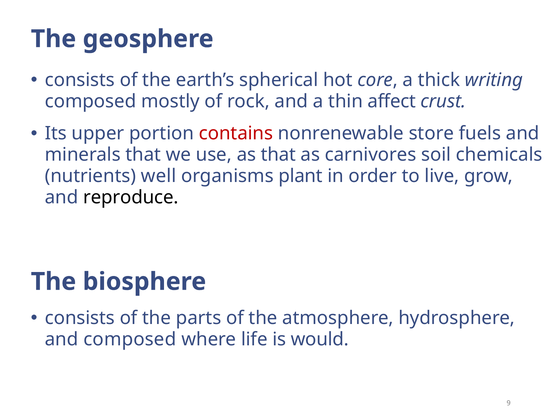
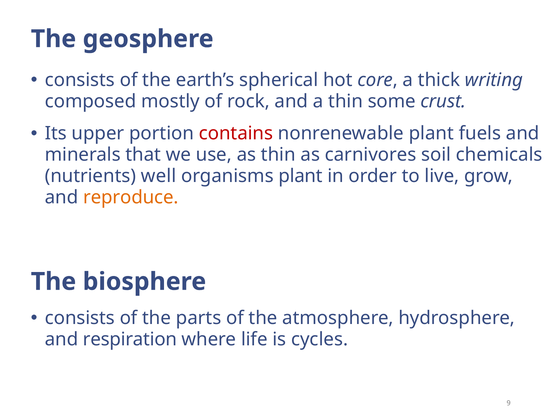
affect: affect -> some (392, 101)
nonrenewable store: store -> plant (431, 133)
as that: that -> thin (278, 155)
reproduce colour: black -> orange (131, 197)
and composed: composed -> respiration (130, 339)
would: would -> cycles (320, 339)
